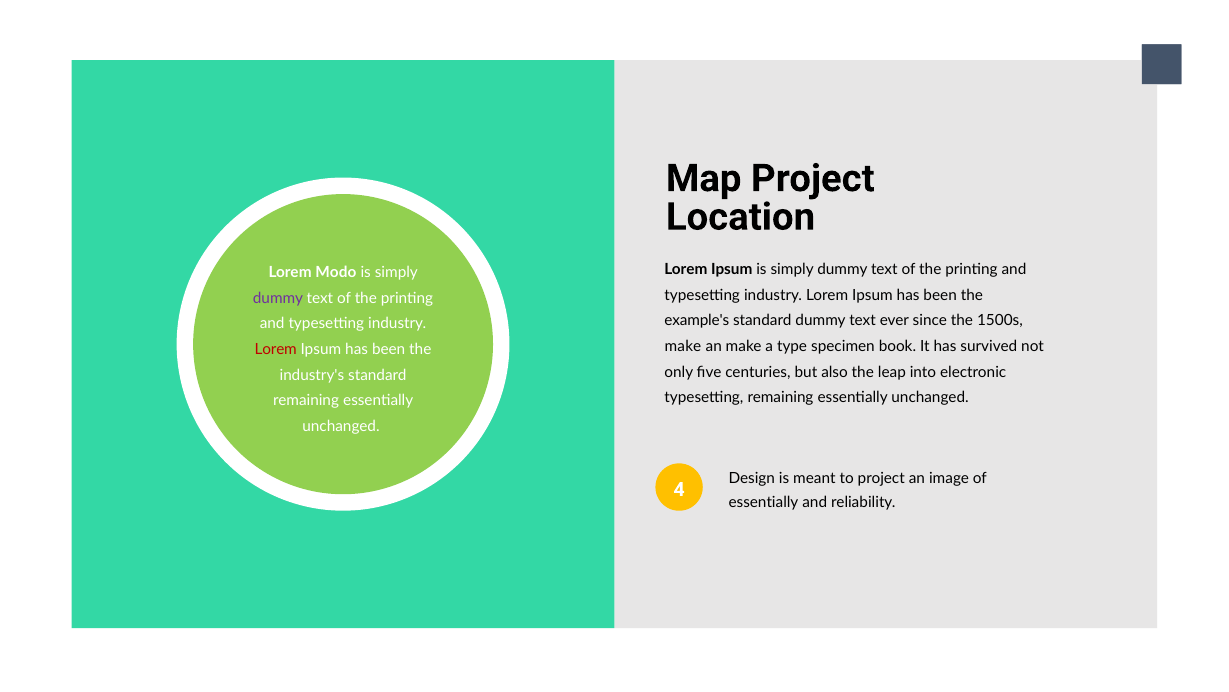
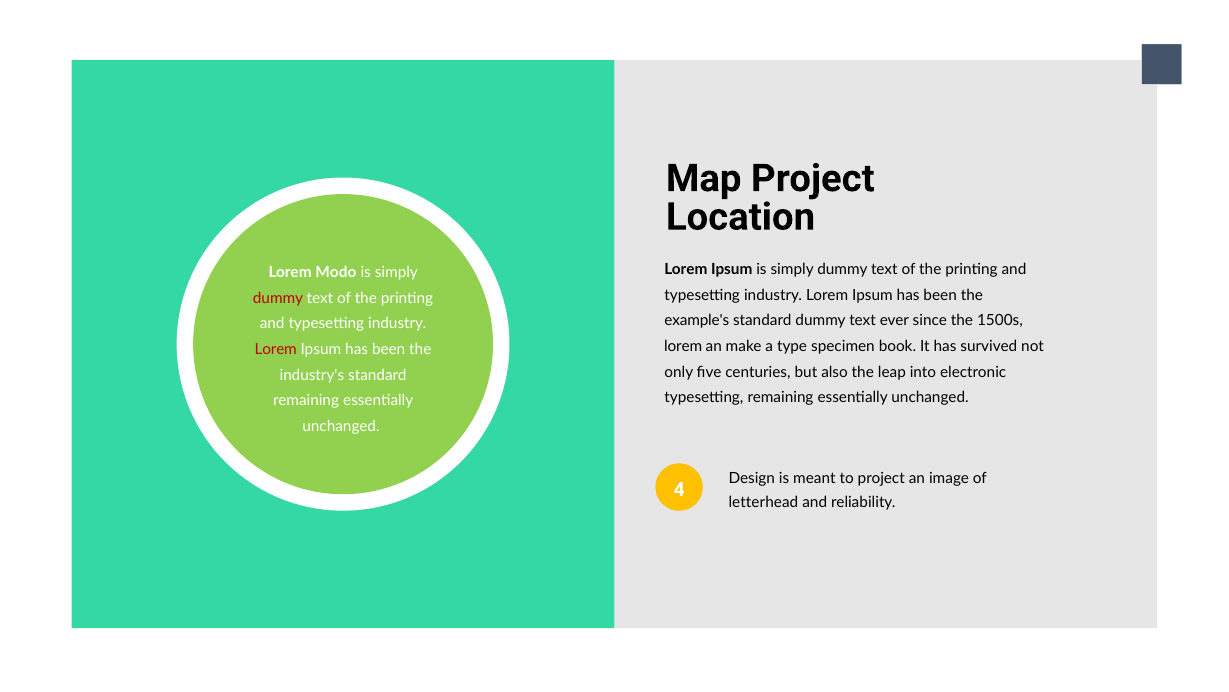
dummy colour: purple -> red (278, 298)
make: make -> lorem (683, 346)
essentially: essentially -> letterhead (763, 501)
